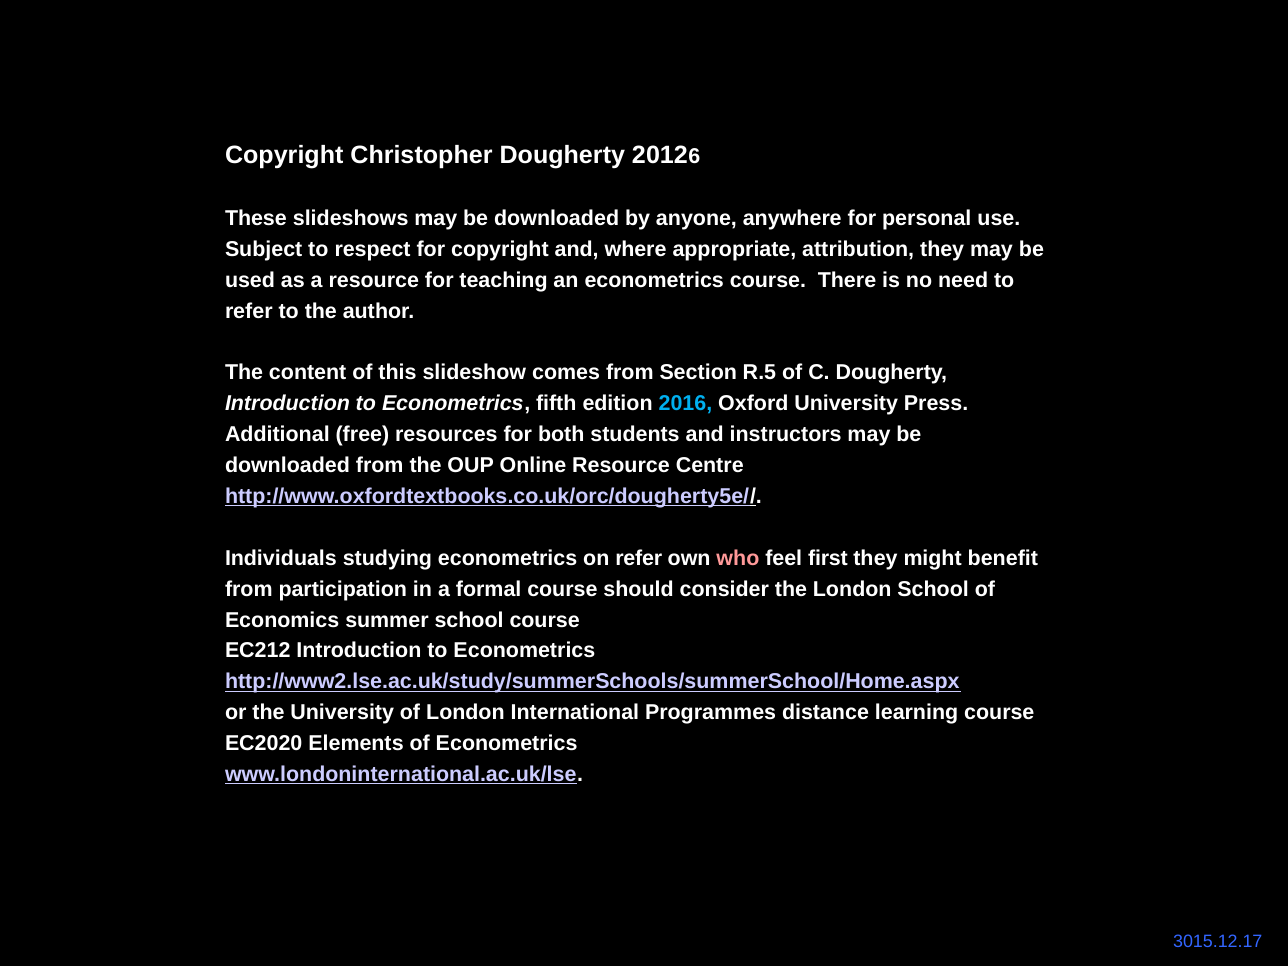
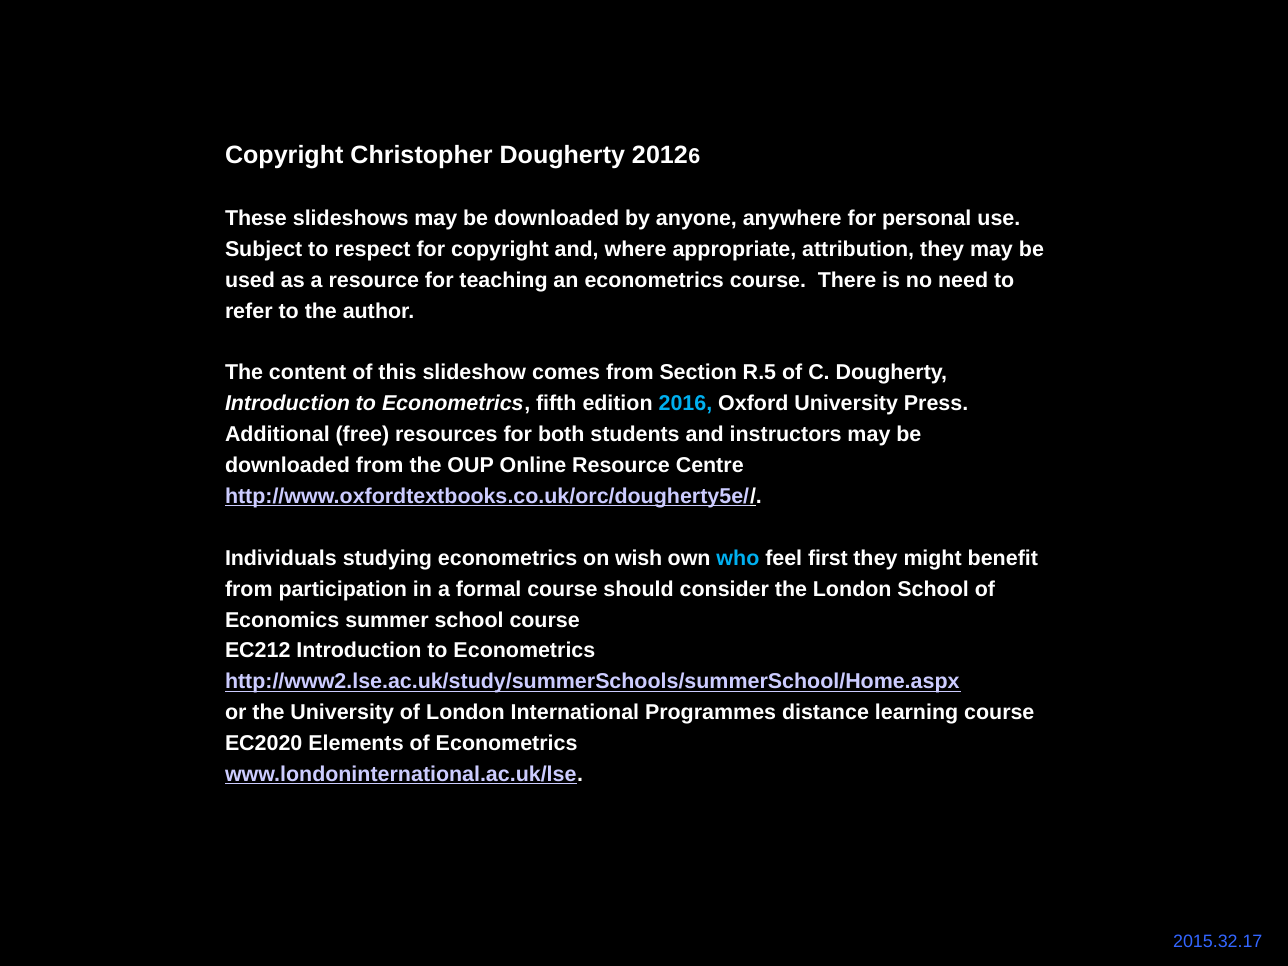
on refer: refer -> wish (639, 558)
who colour: pink -> light blue (738, 558)
3015.12.17: 3015.12.17 -> 2015.32.17 (1218, 941)
